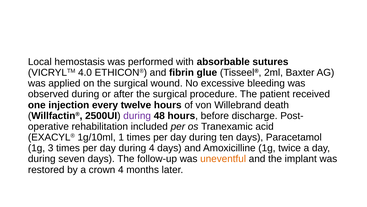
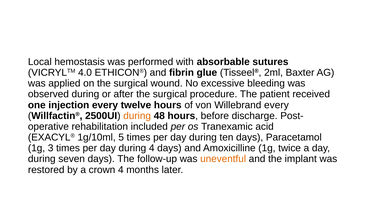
Willebrand death: death -> every (276, 105)
during colour: purple -> orange (137, 115)
1: 1 -> 5 (121, 137)
